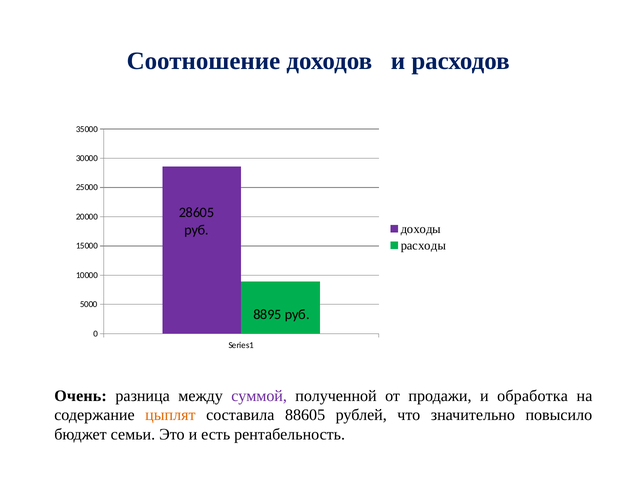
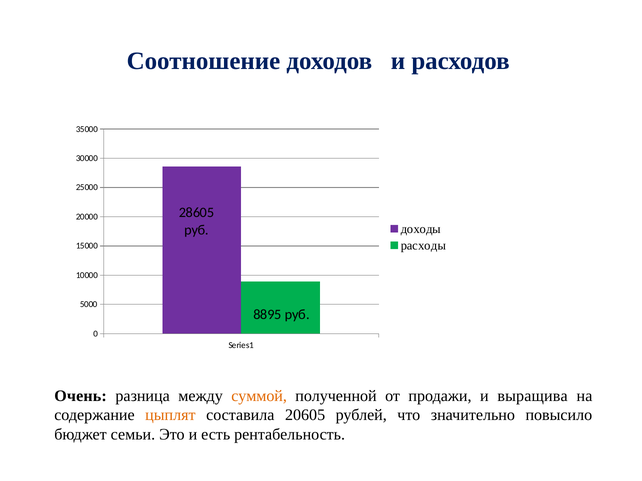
суммой colour: purple -> orange (259, 396)
обработка: обработка -> выращива (533, 396)
88605: 88605 -> 20605 (305, 415)
